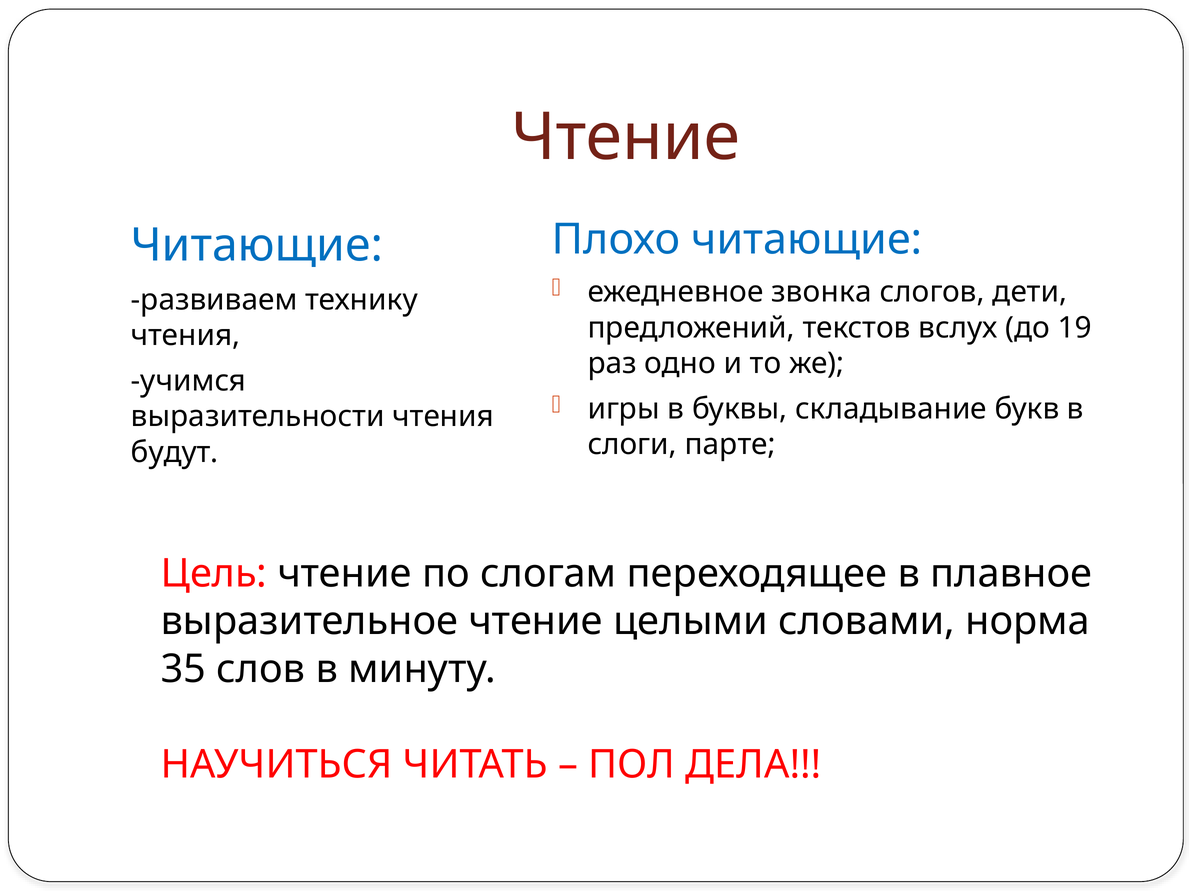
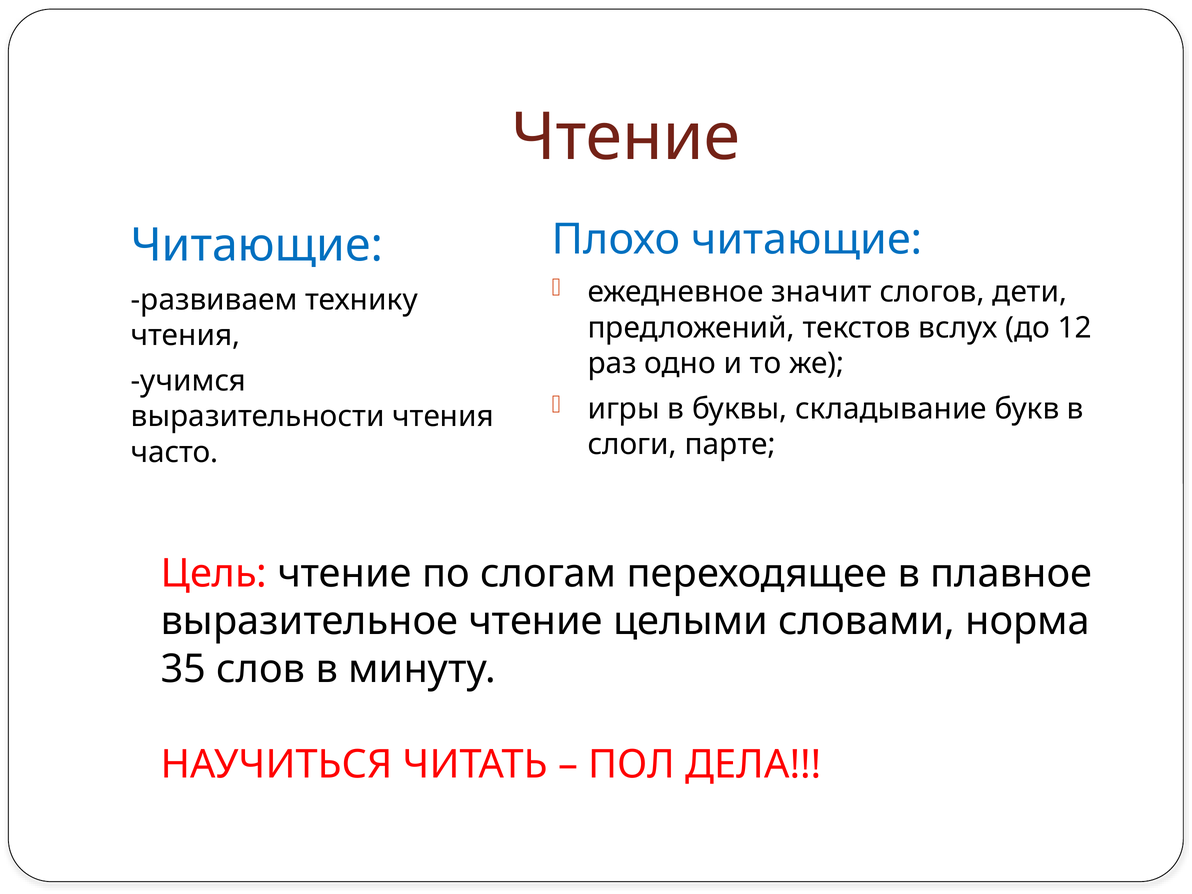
звонка: звонка -> значит (821, 292)
19: 19 -> 12 (1075, 328)
будут: будут -> часто (175, 452)
